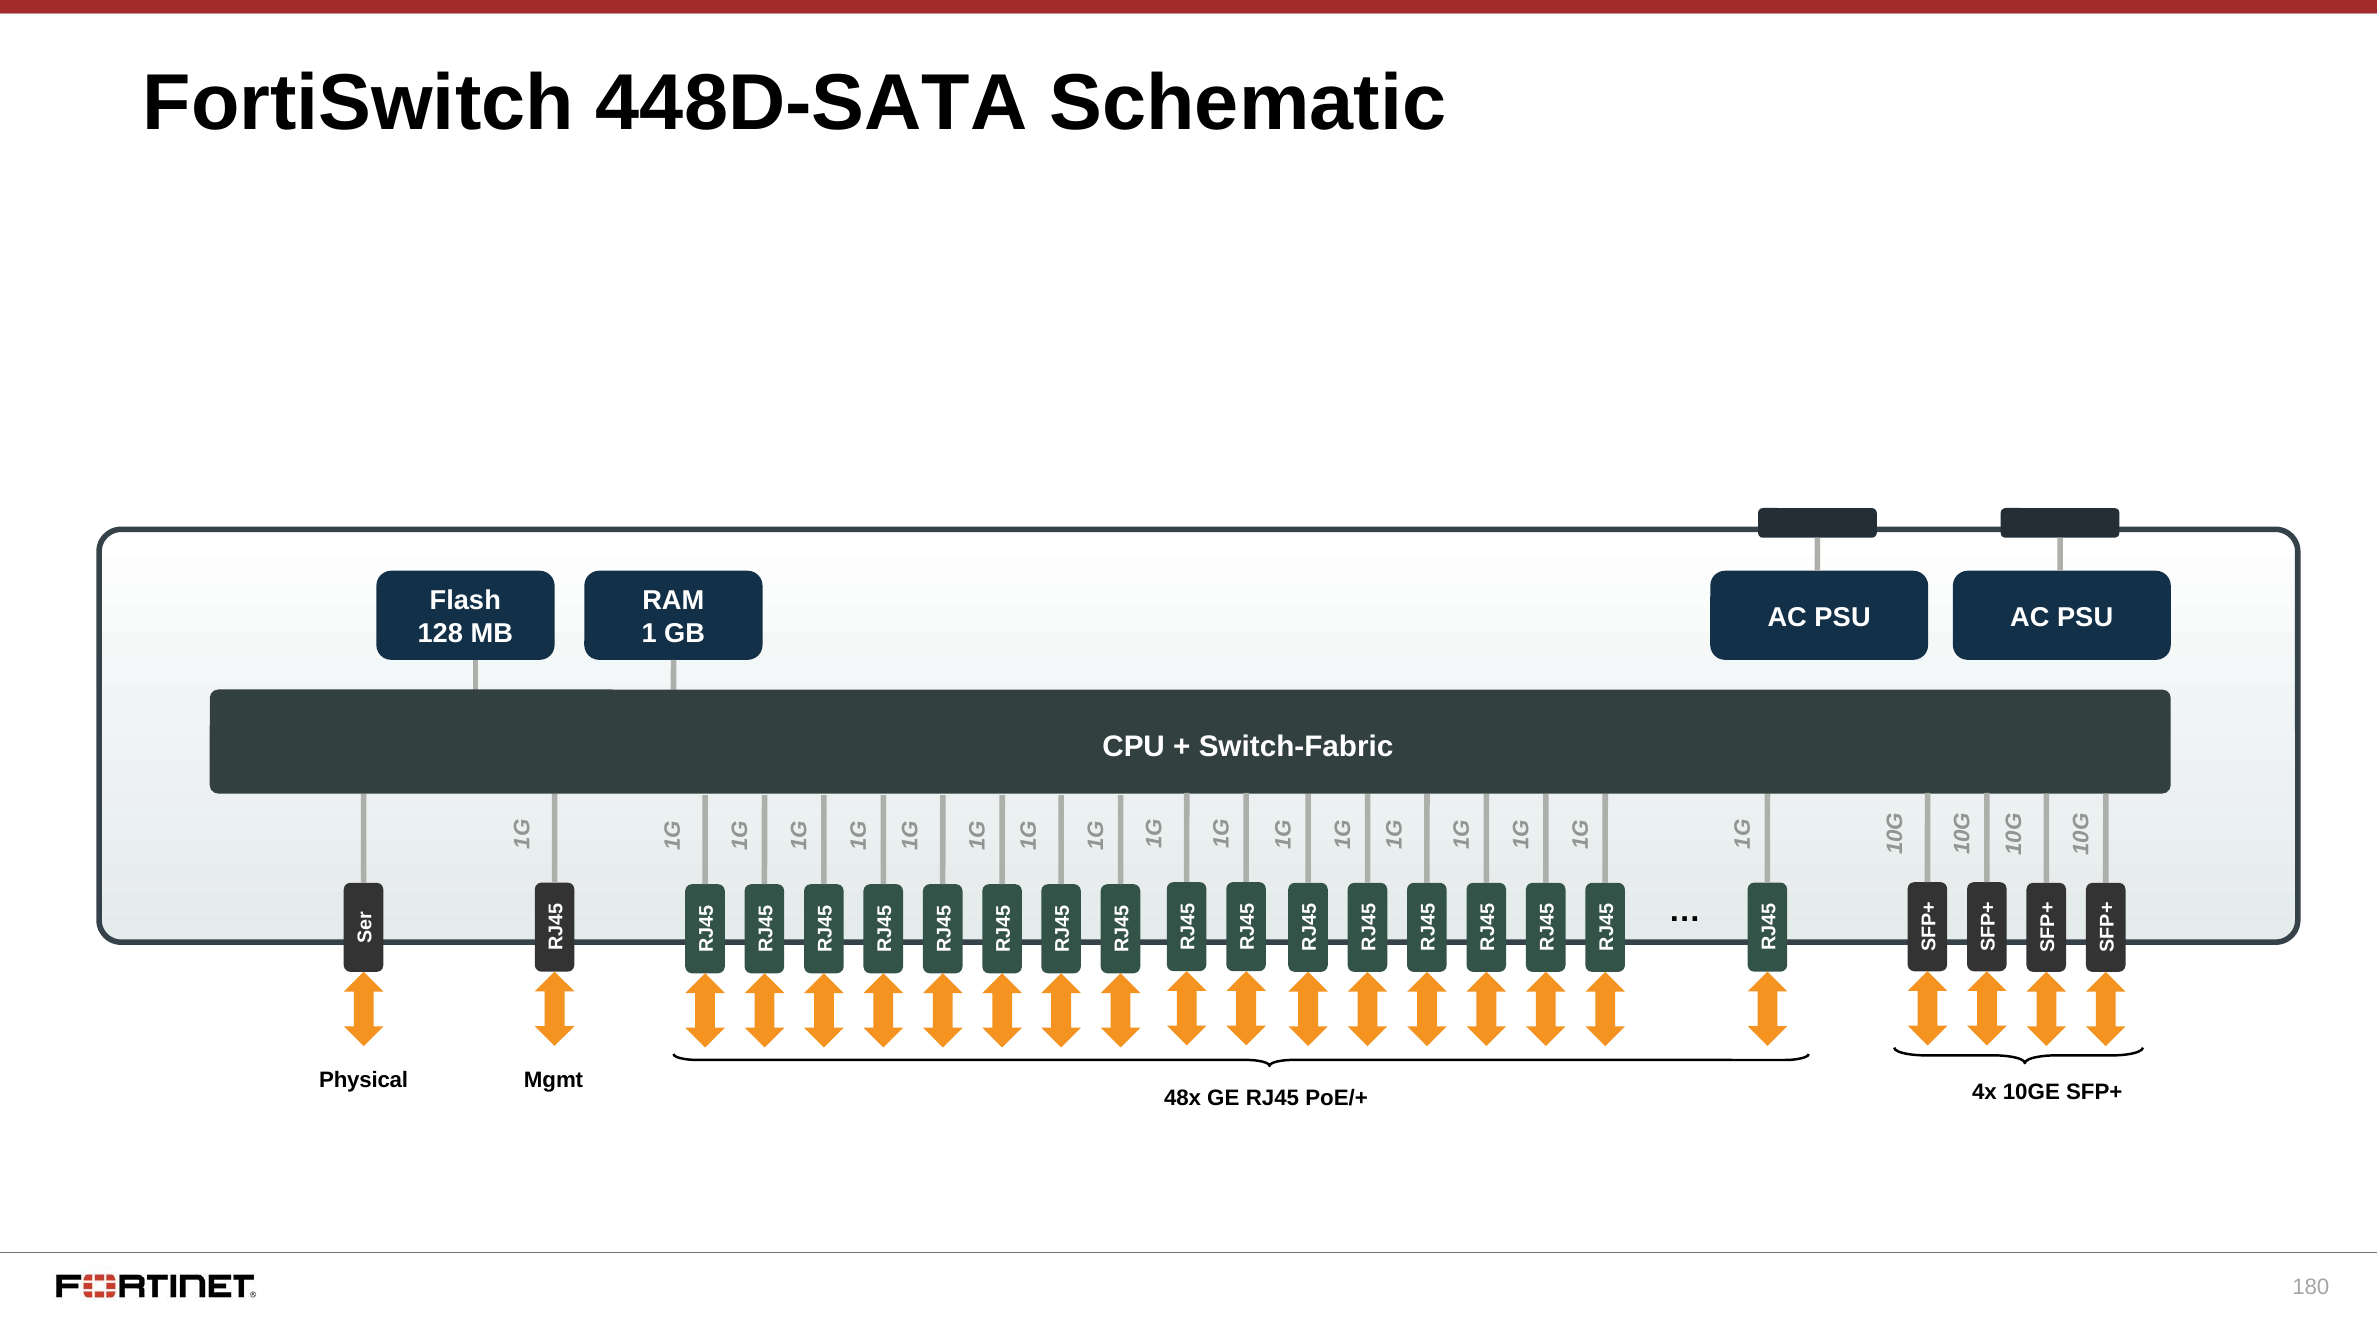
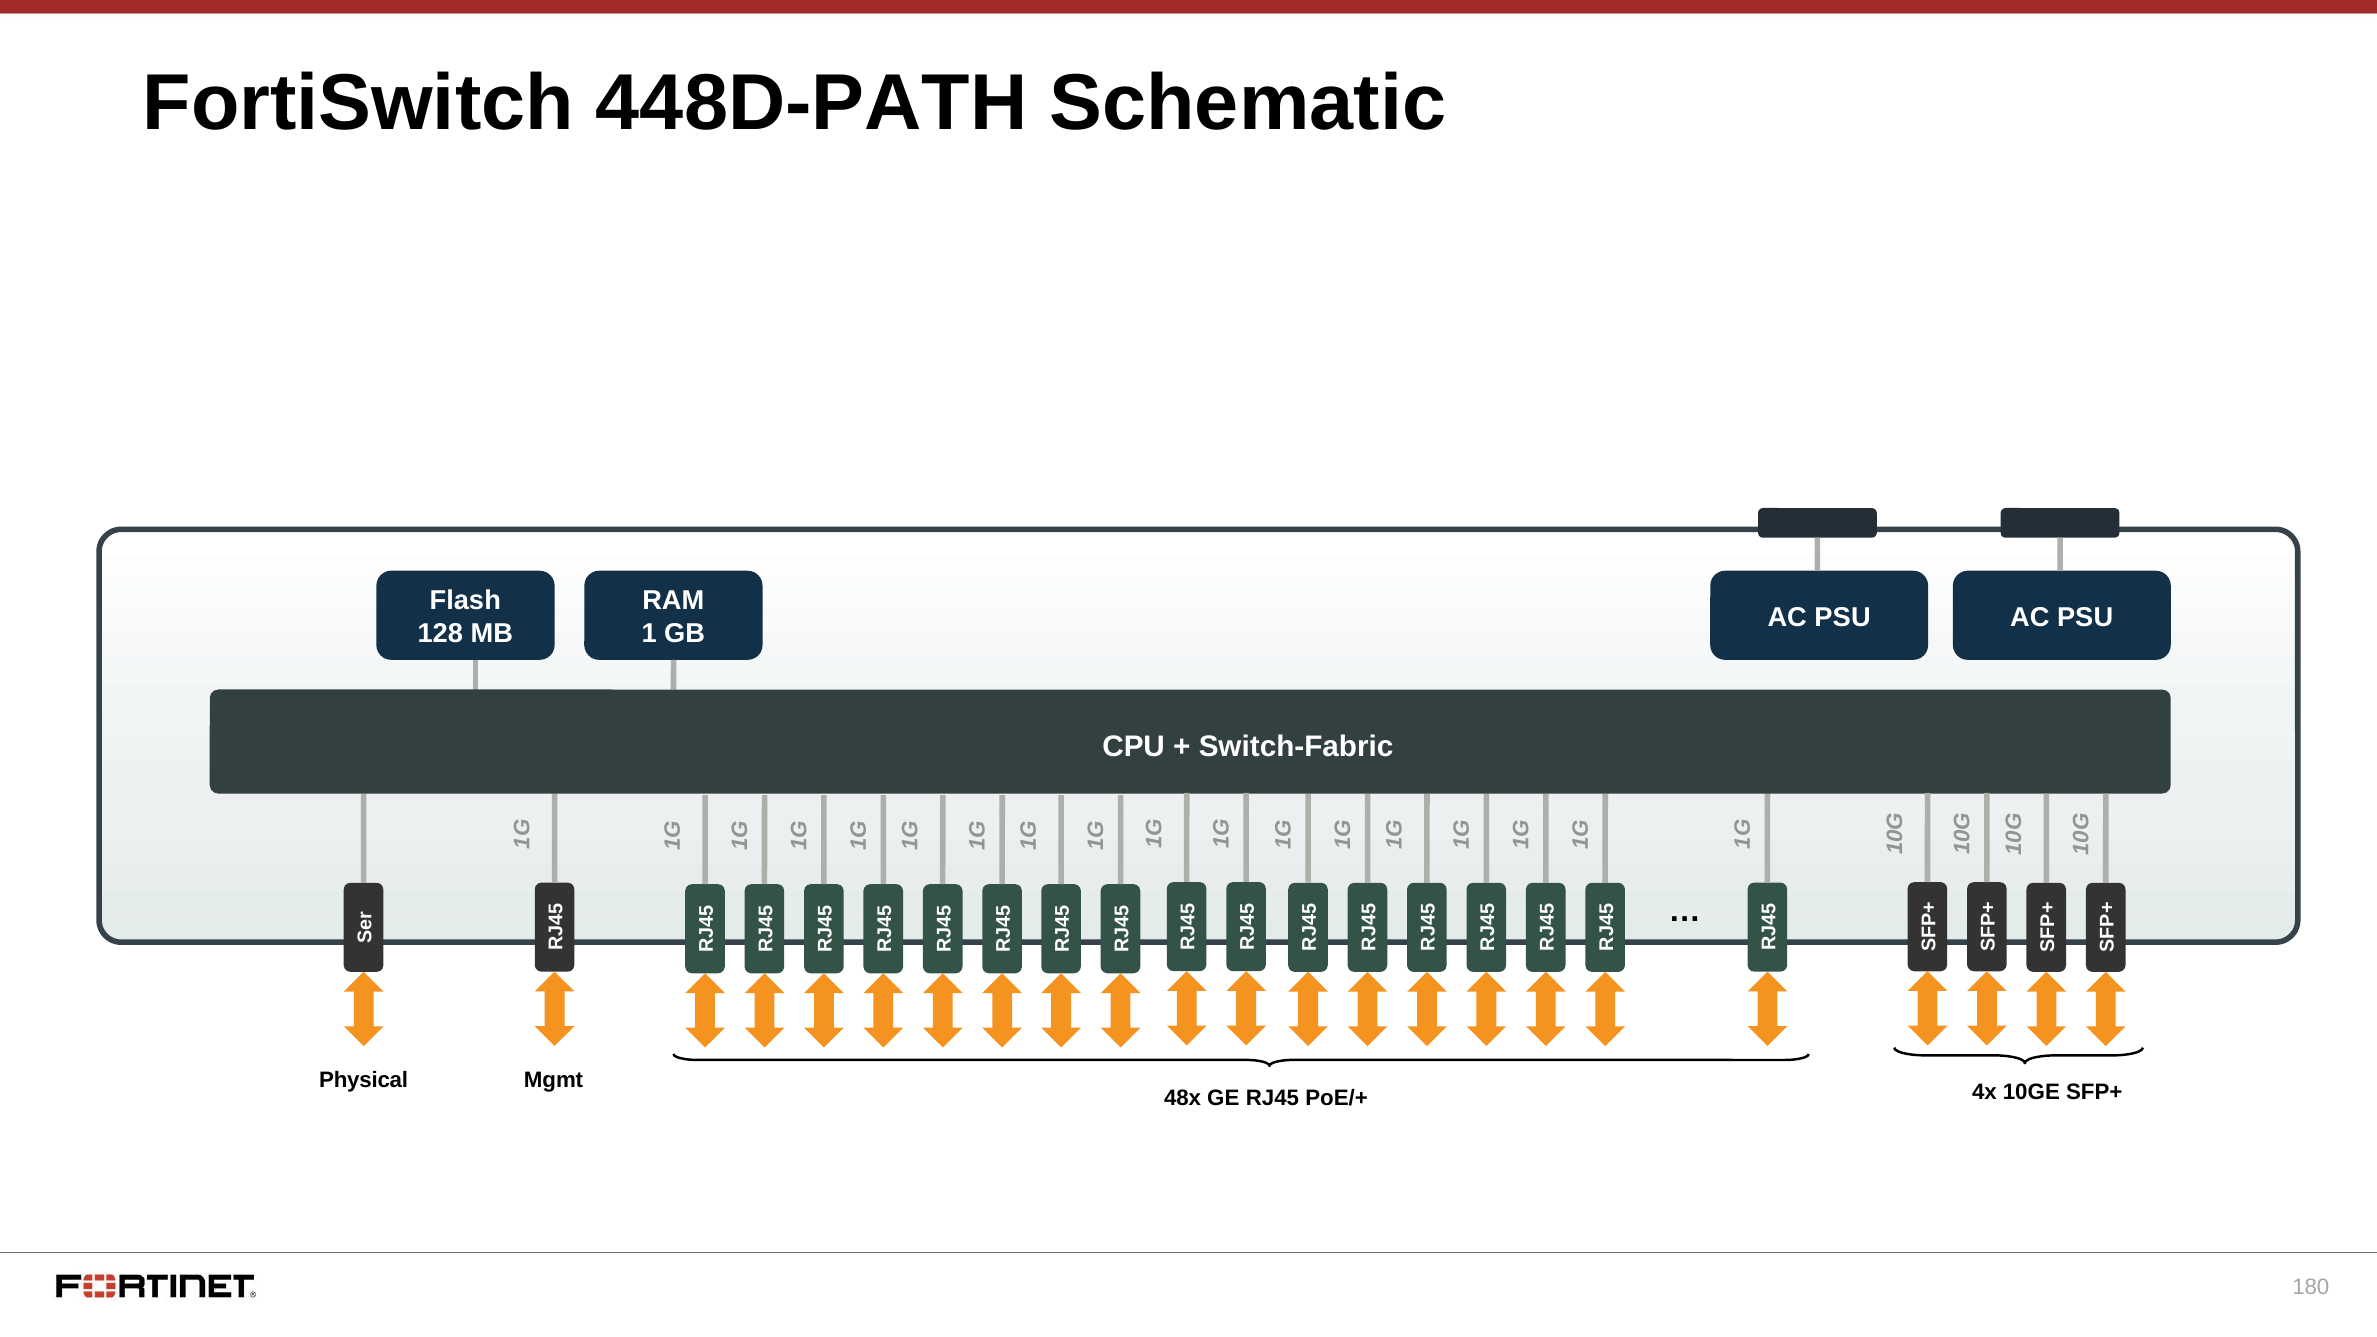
448D-SATA: 448D-SATA -> 448D-PATH (812, 104)
